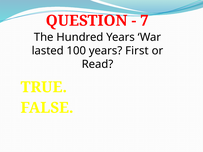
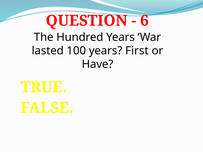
7: 7 -> 6 (144, 21)
Read: Read -> Have (98, 64)
